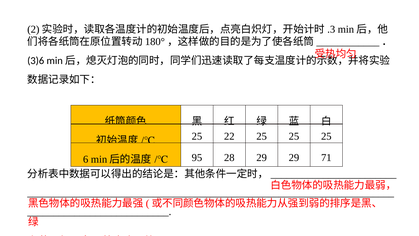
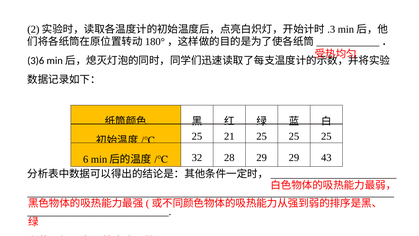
22: 22 -> 21 (229, 136)
95: 95 -> 32 (197, 157)
71: 71 -> 43 (326, 157)
